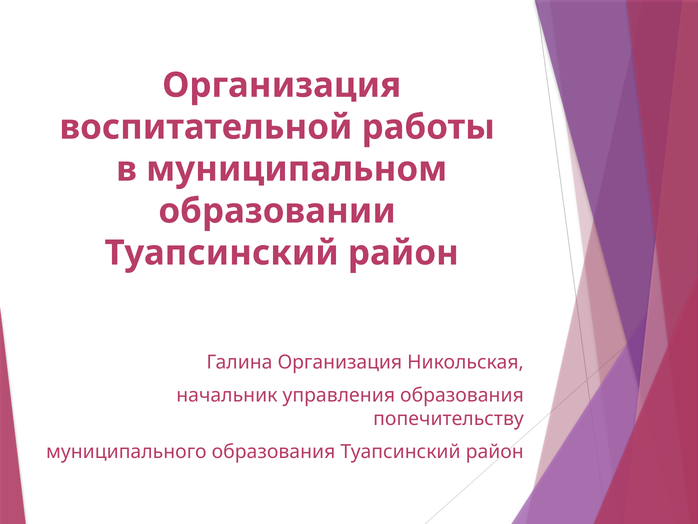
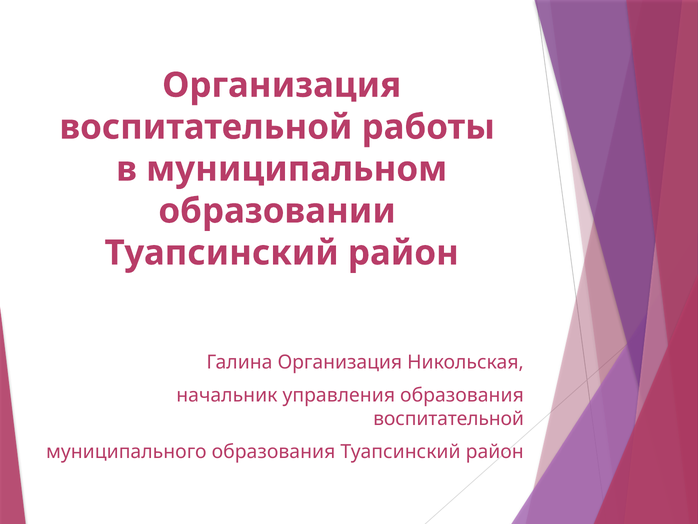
попечительству: попечительству -> воспитательной (449, 418)
